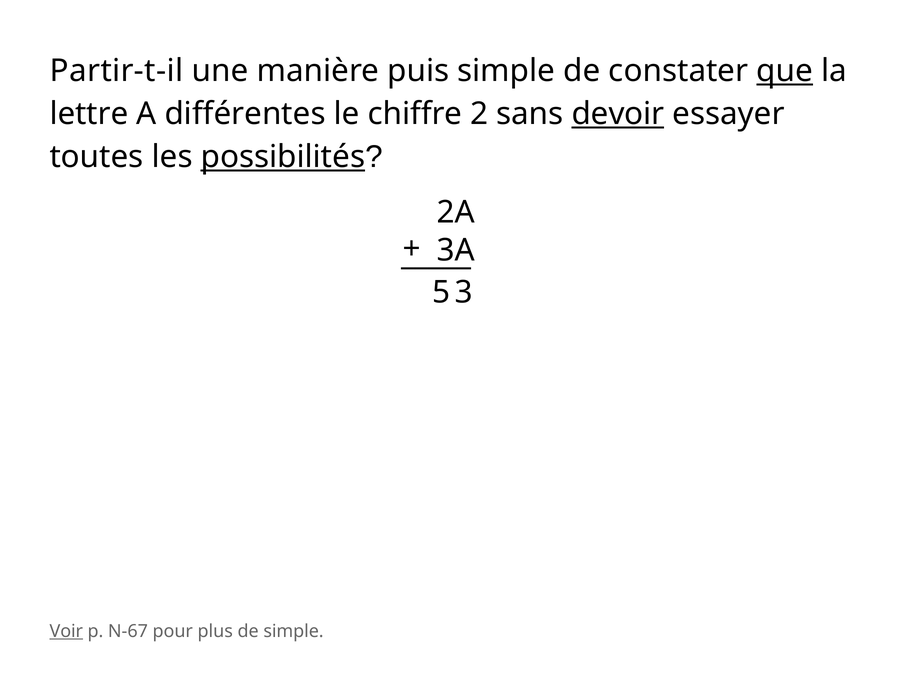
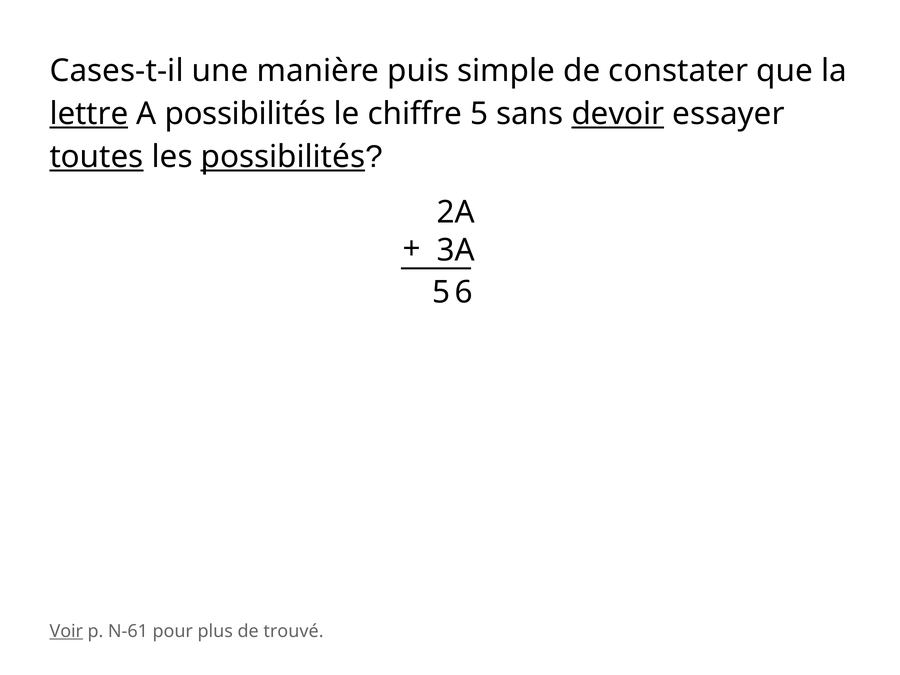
Partir-t-il: Partir-t-il -> Cases-t-il (117, 71)
que underline: present -> none (785, 71)
lettre underline: none -> present (89, 114)
A différentes: différentes -> possibilités (245, 114)
chiffre 2: 2 -> 5 (479, 114)
toutes underline: none -> present (97, 157)
3: 3 -> 6 (464, 292)
N-67: N-67 -> N-61 (128, 631)
de simple: simple -> trouvé (293, 631)
